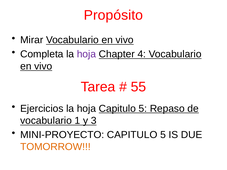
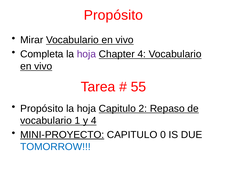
Ejercicios: Ejercicios -> Propósito (42, 109)
hoja Capitulo 5: 5 -> 2 (143, 109)
y 3: 3 -> 4 (94, 121)
MINI-PROYECTO underline: none -> present (62, 135)
5: 5 -> 0 (163, 135)
TOMORROW colour: orange -> blue (55, 147)
